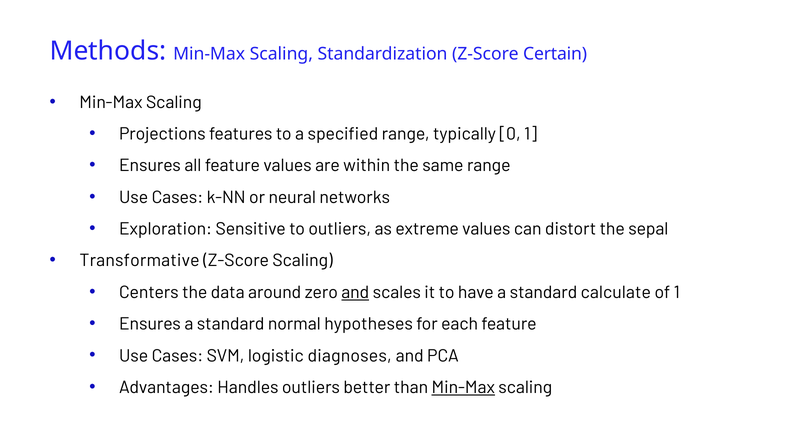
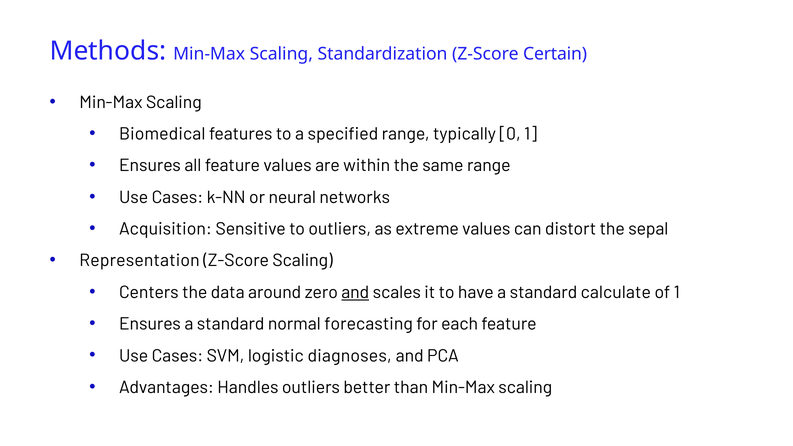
Projections: Projections -> Biomedical (162, 134)
Exploration: Exploration -> Acquisition (165, 229)
Transformative: Transformative -> Representation (140, 261)
hypotheses: hypotheses -> forecasting (369, 324)
Min-Max underline: present -> none (463, 387)
